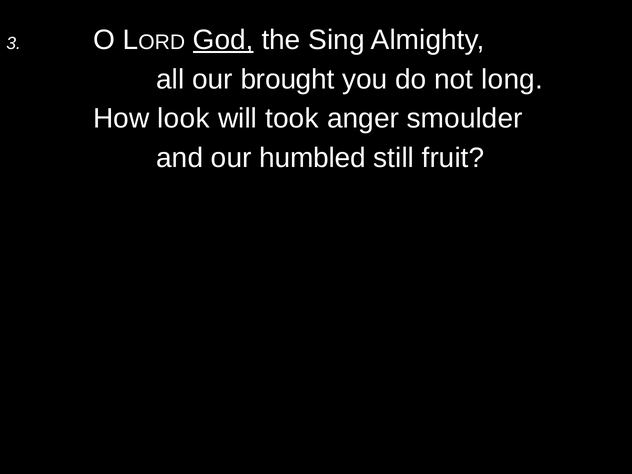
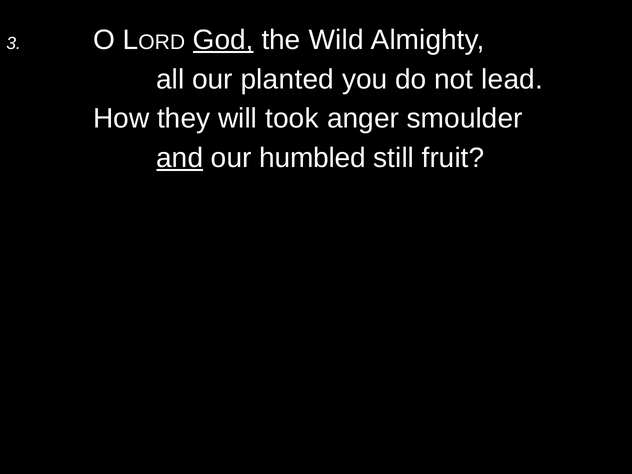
Sing: Sing -> Wild (336, 40)
brought: brought -> planted (287, 79)
long: long -> lead (512, 79)
look: look -> they (184, 119)
and underline: none -> present (180, 158)
